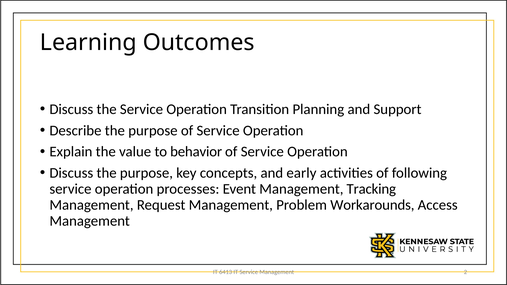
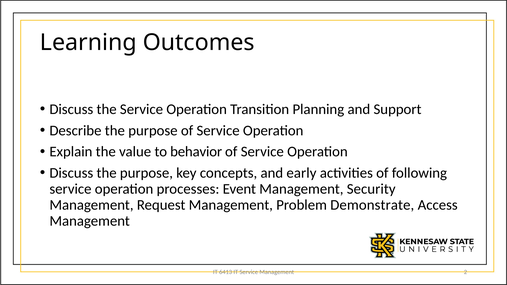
Tracking: Tracking -> Security (371, 189)
Workarounds: Workarounds -> Demonstrate (372, 205)
